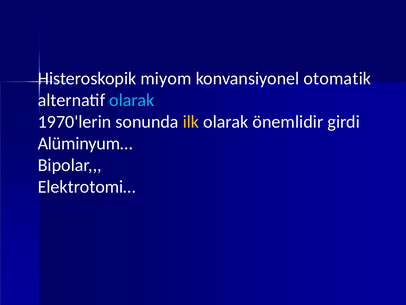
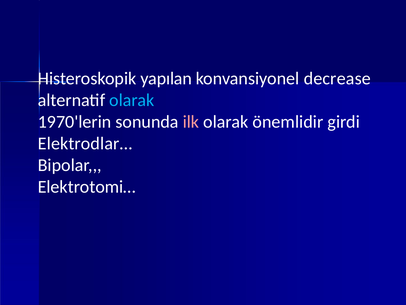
miyom: miyom -> yapılan (166, 78)
otomatik: otomatik -> decrease (337, 78)
ilk colour: yellow -> pink (191, 122)
Alüminyum…: Alüminyum… -> Elektrodlar… (85, 143)
